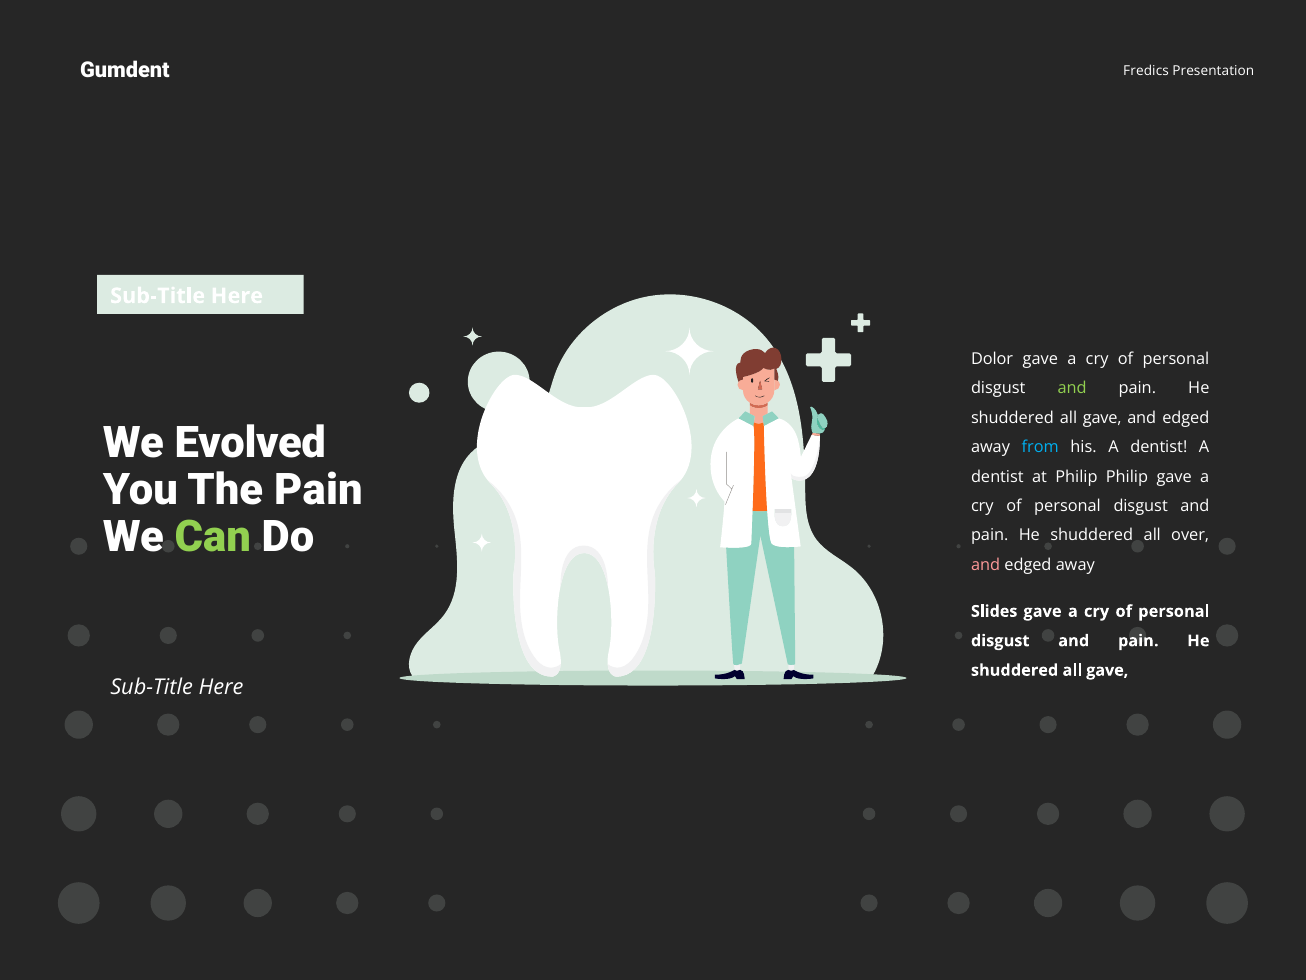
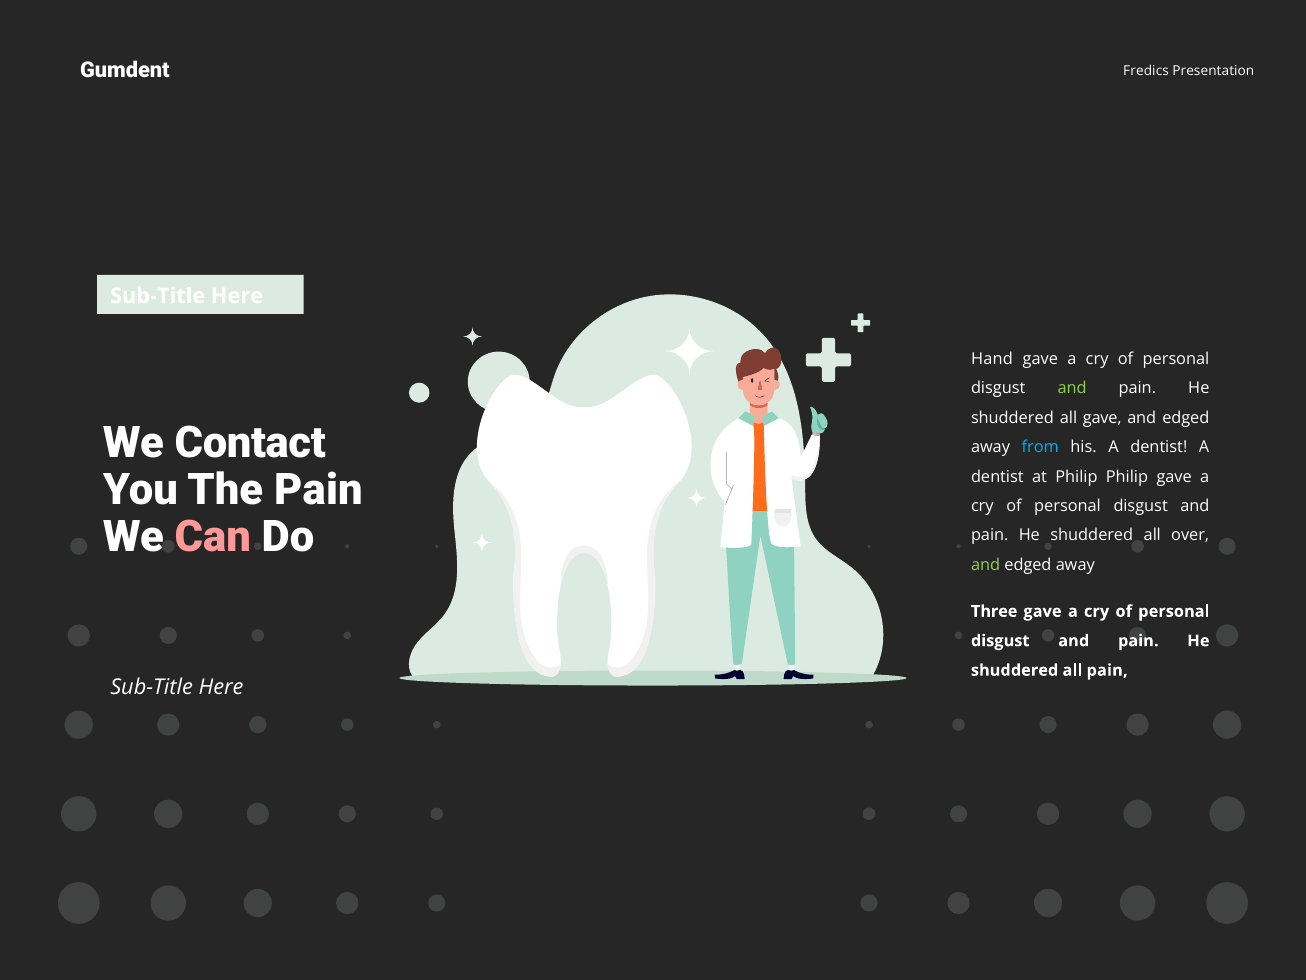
Dolor: Dolor -> Hand (992, 359)
Evolved: Evolved -> Contact (250, 442)
Can colour: light green -> pink (213, 536)
and colour: pink -> light green (986, 565)
Slides: Slides -> Three (994, 611)
gave: gave -> pain (1107, 670)
